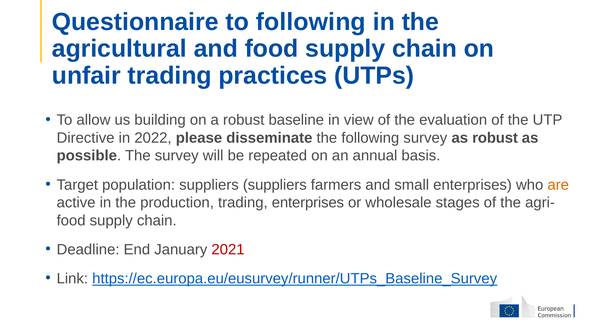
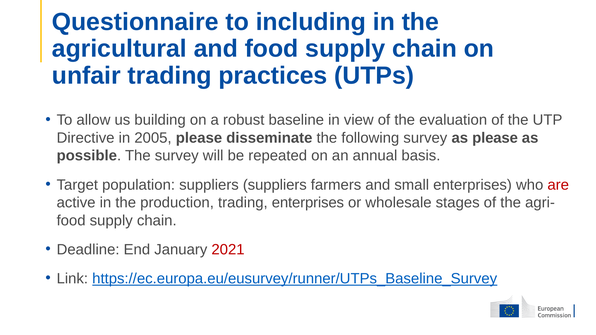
to following: following -> including (311, 22)
2022: 2022 -> 2005 (153, 138)
as robust: robust -> please (495, 138)
are colour: orange -> red (558, 185)
